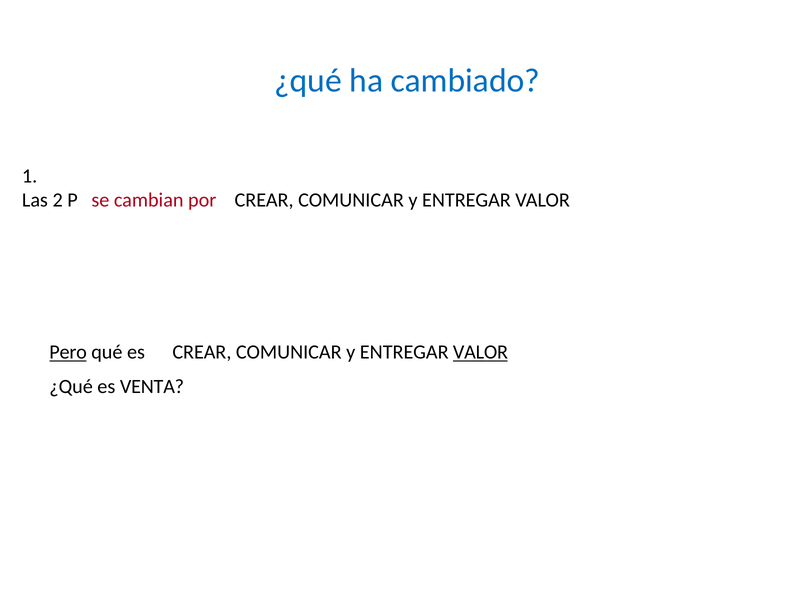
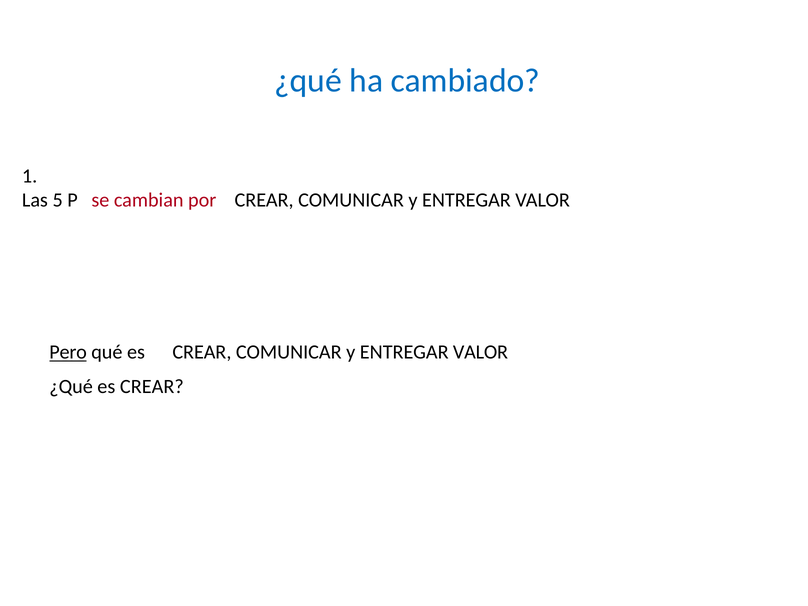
2: 2 -> 5 (58, 200)
VALOR underline: present -> none (480, 352)
¿Qué es VENTA: VENTA -> CREAR (152, 387)
